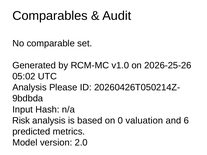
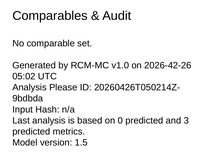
2026-25-26: 2026-25-26 -> 2026-42-26 (168, 65)
Risk: Risk -> Last (21, 121)
0 valuation: valuation -> predicted (144, 121)
6: 6 -> 3 (186, 121)
2.0: 2.0 -> 1.5 (81, 143)
